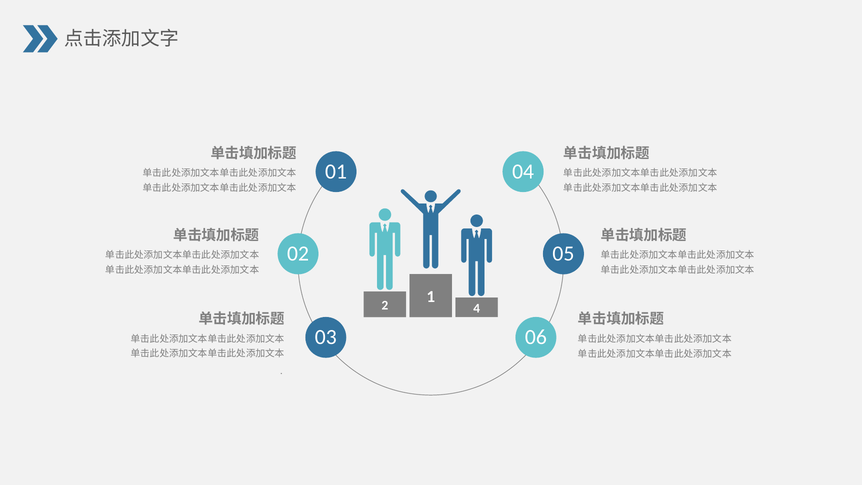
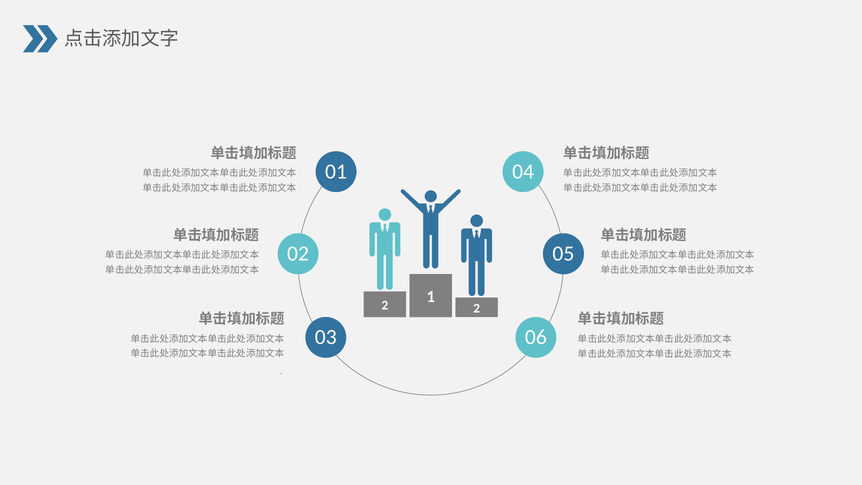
2 4: 4 -> 2 (477, 308)
